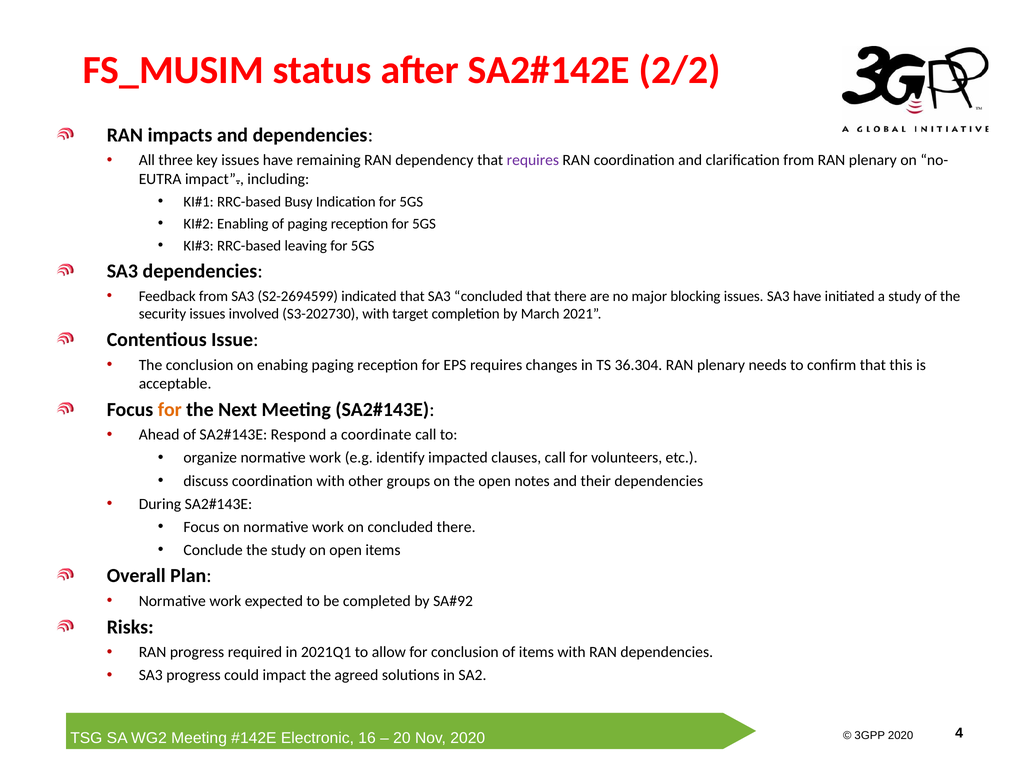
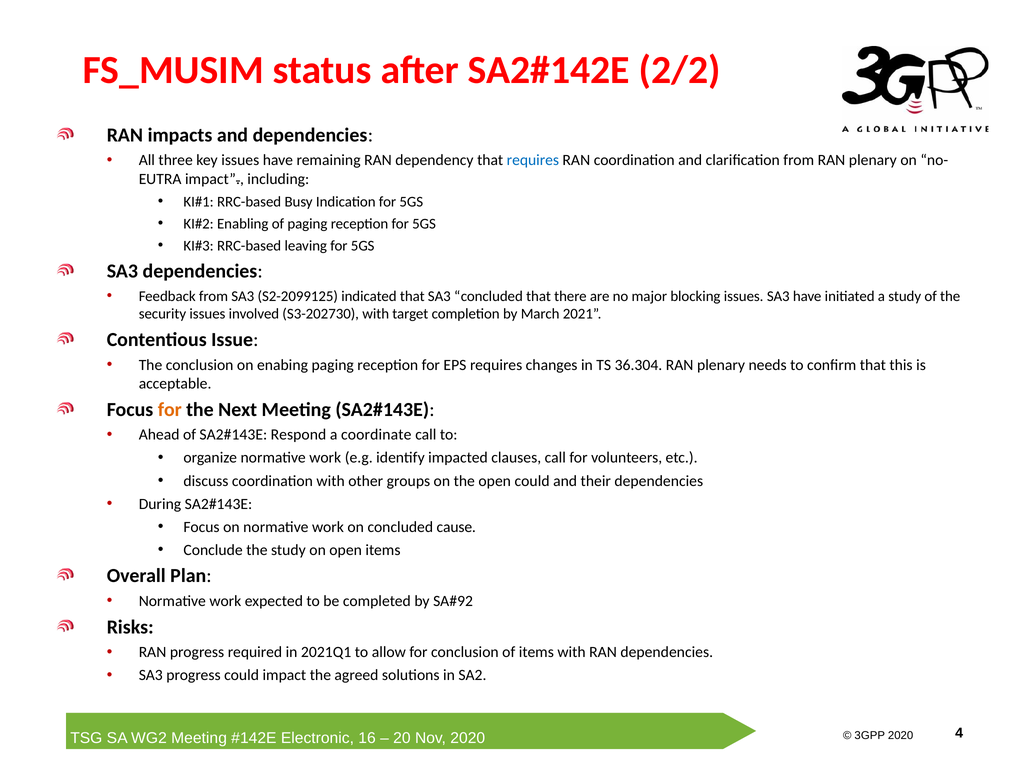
requires colour: purple -> blue (533, 160)
S2-2694599: S2-2694599 -> S2-2099125 (298, 296)
open notes: notes -> could (532, 481)
concluded there: there -> cause (456, 527)
